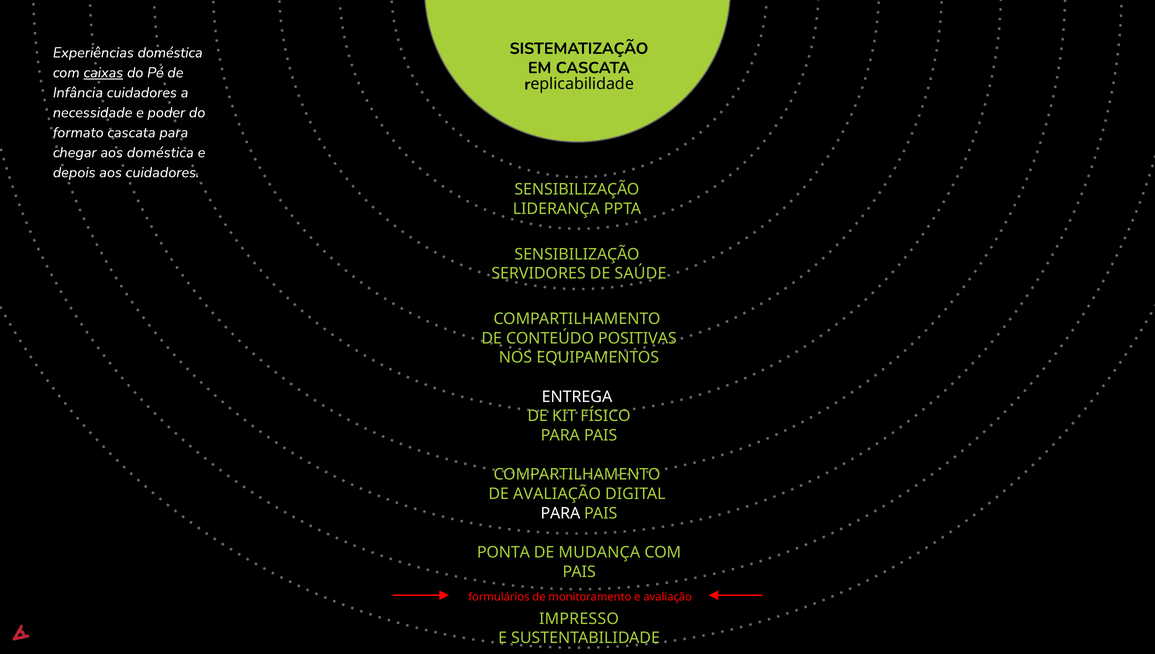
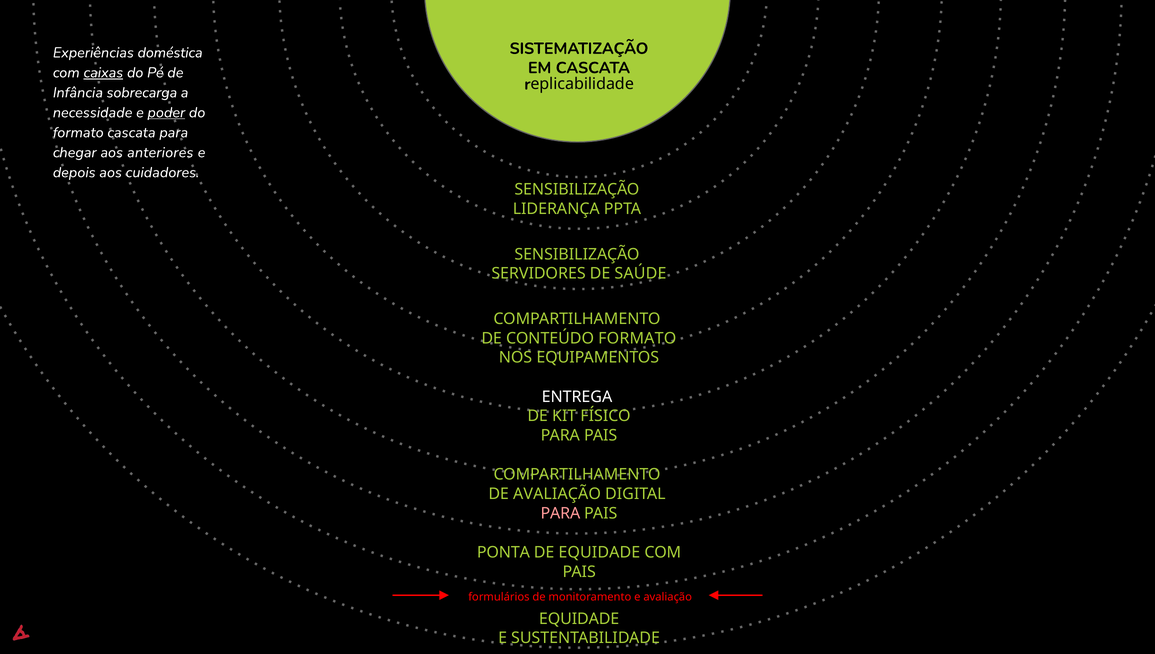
Infância cuidadores: cuidadores -> sobrecarga (142, 93)
poder underline: none -> present (166, 113)
aos doméstica: doméstica -> anteriores (160, 152)
CONTEÚDO POSITIVAS: POSITIVAS -> FORMATO (637, 338)
PARA colour: white -> pink (560, 513)
DE MUDANÇA: MUDANÇA -> EQUIDADE (599, 552)
IMPRESSO: IMPRESSO -> EQUIDADE (579, 619)
